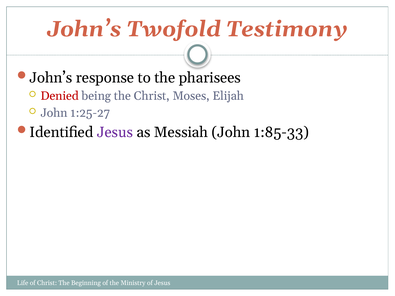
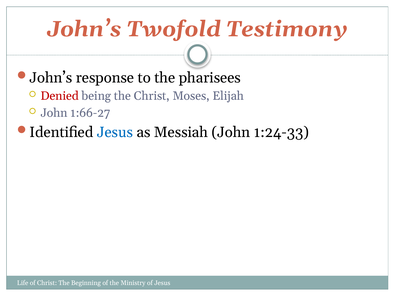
1:25-27: 1:25-27 -> 1:66-27 (90, 113)
Jesus colour: purple -> blue (115, 132)
1:85-33: 1:85-33 -> 1:24-33 (281, 132)
